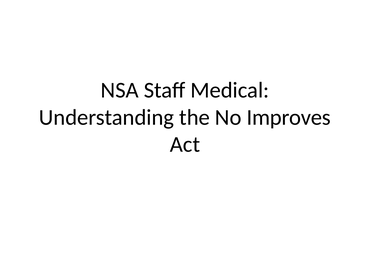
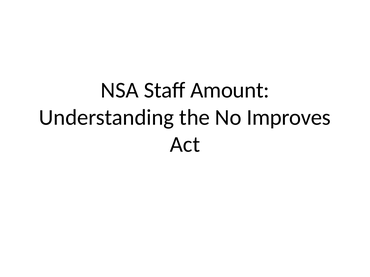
Medical: Medical -> Amount (230, 90)
